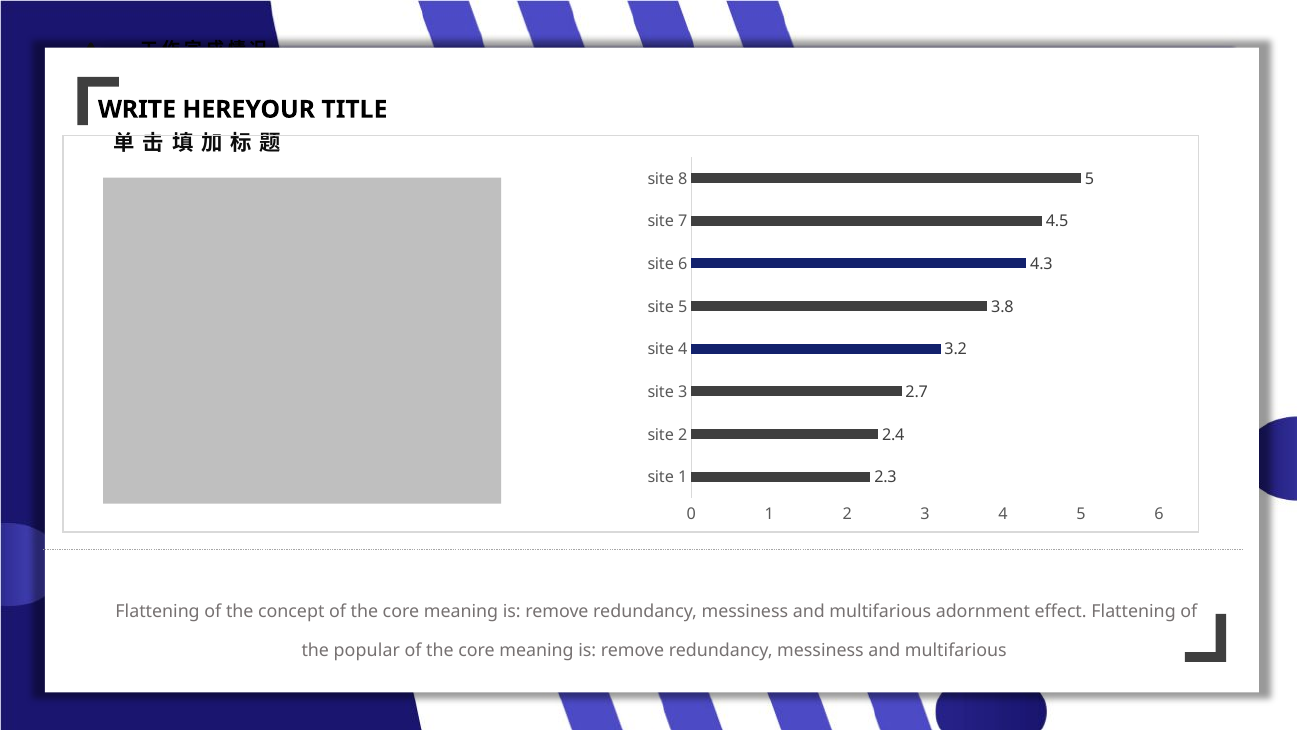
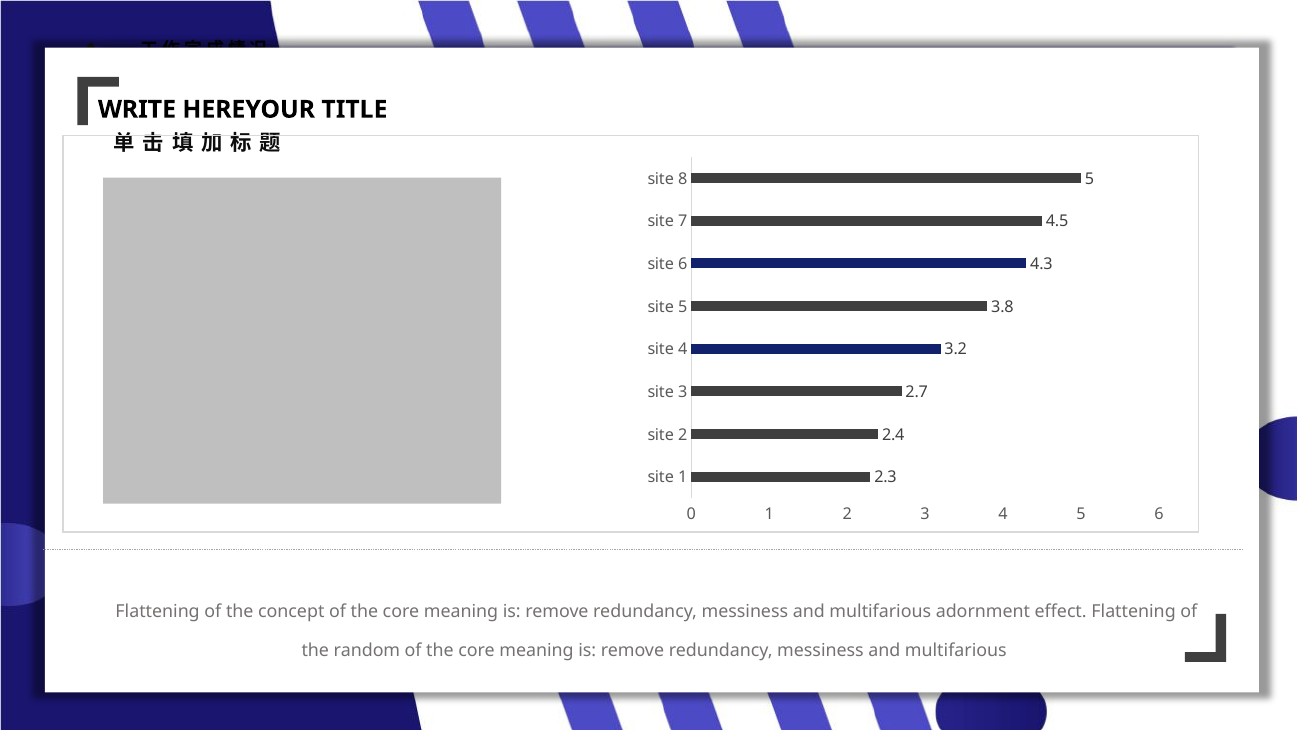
popular: popular -> random (367, 650)
